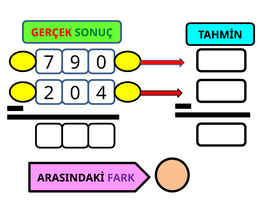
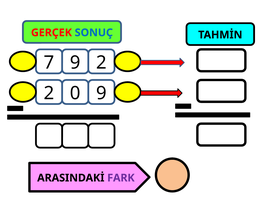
SONUÇ colour: green -> blue (94, 33)
9 0: 0 -> 2 (101, 63)
0 4: 4 -> 9 (101, 93)
